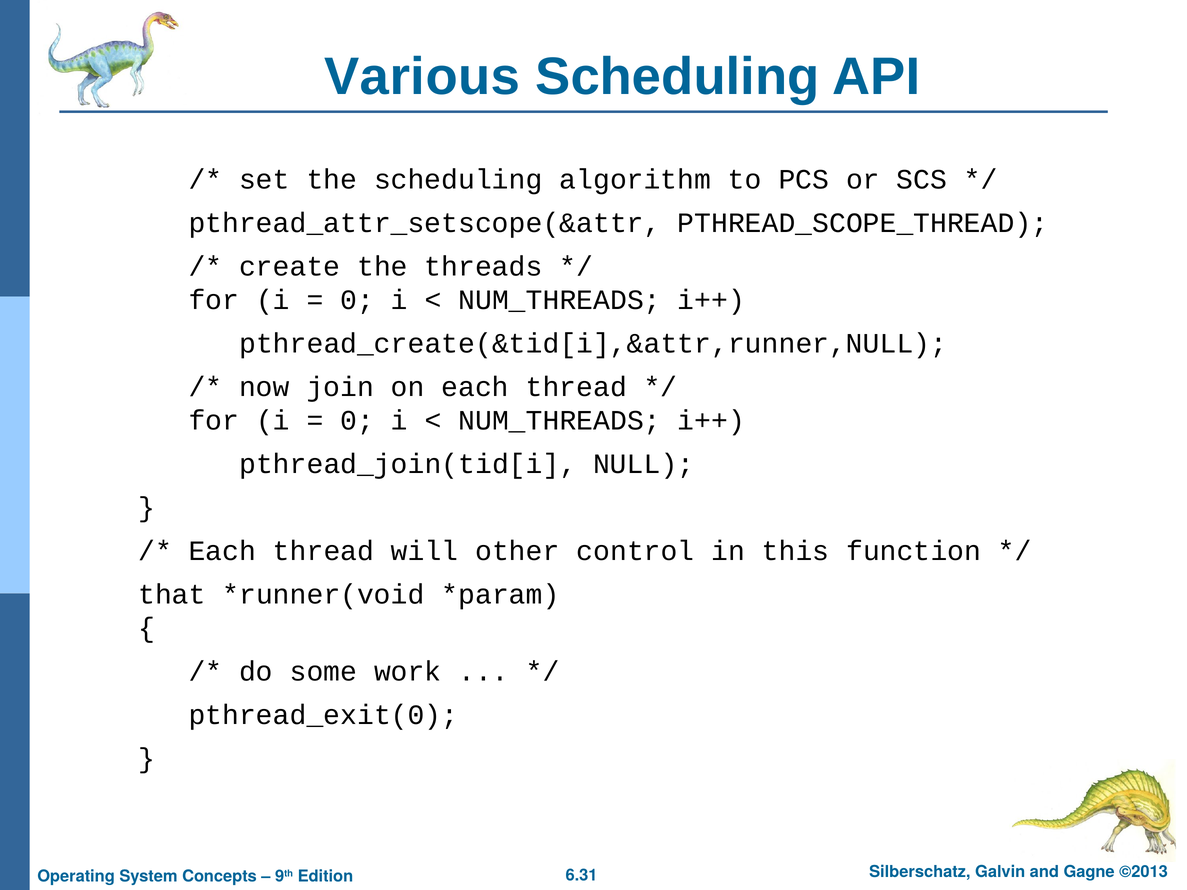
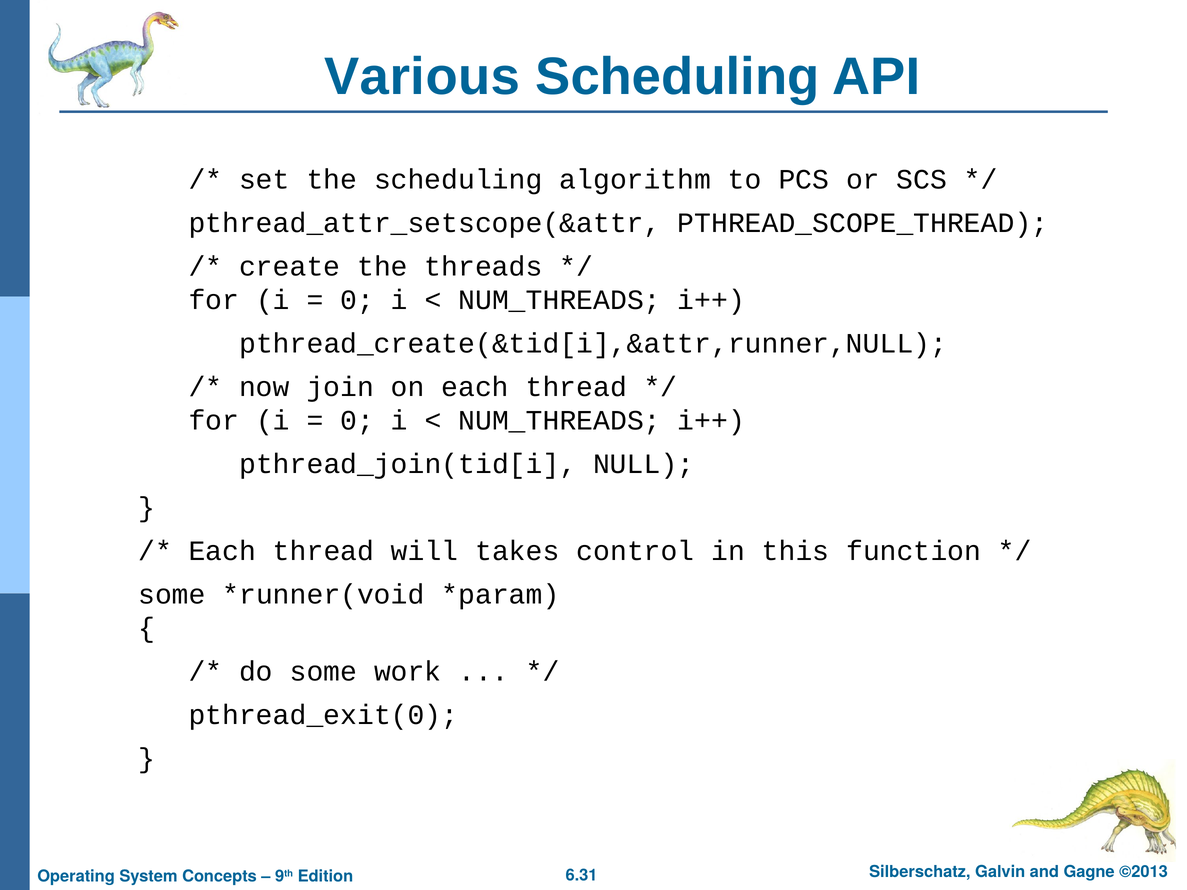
other: other -> takes (517, 551)
that: that -> some (172, 595)
